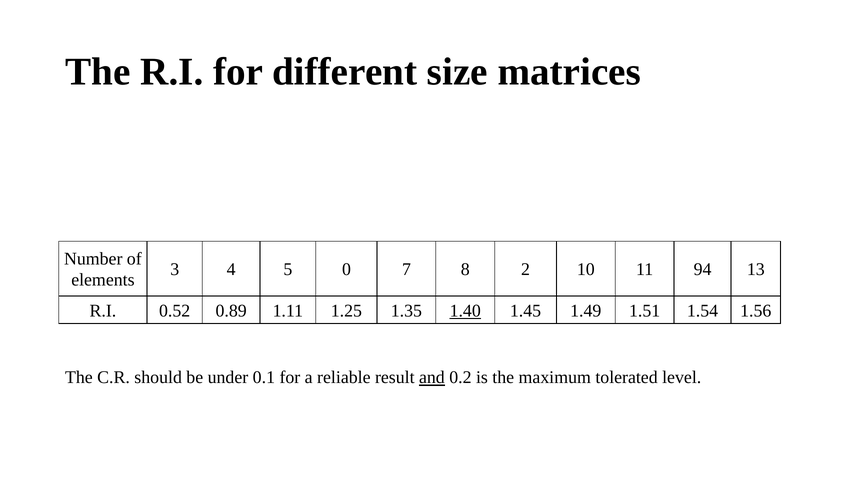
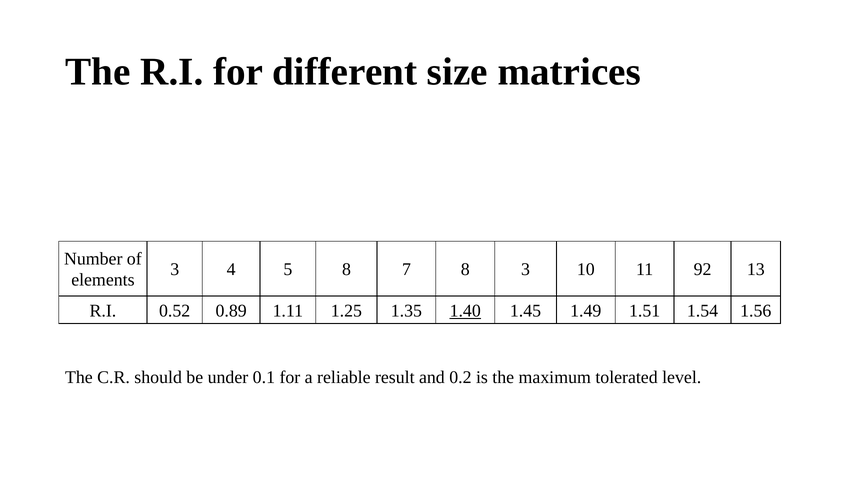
5 0: 0 -> 8 (346, 269)
8 2: 2 -> 3 (526, 269)
94: 94 -> 92 (703, 269)
and underline: present -> none (432, 378)
